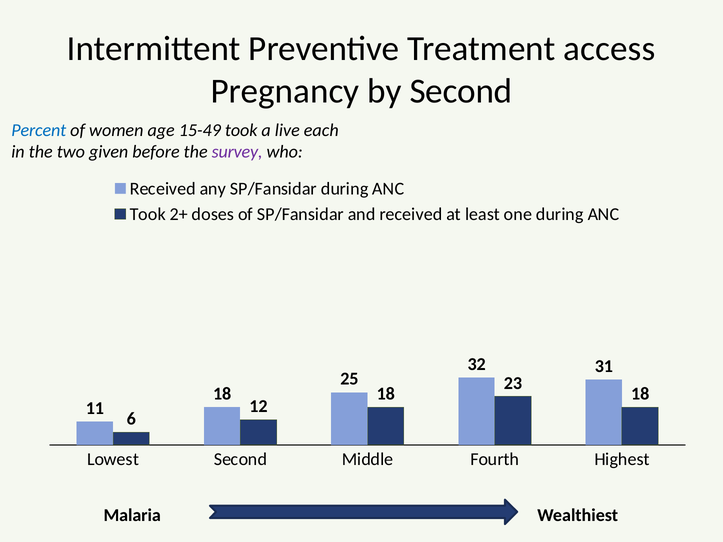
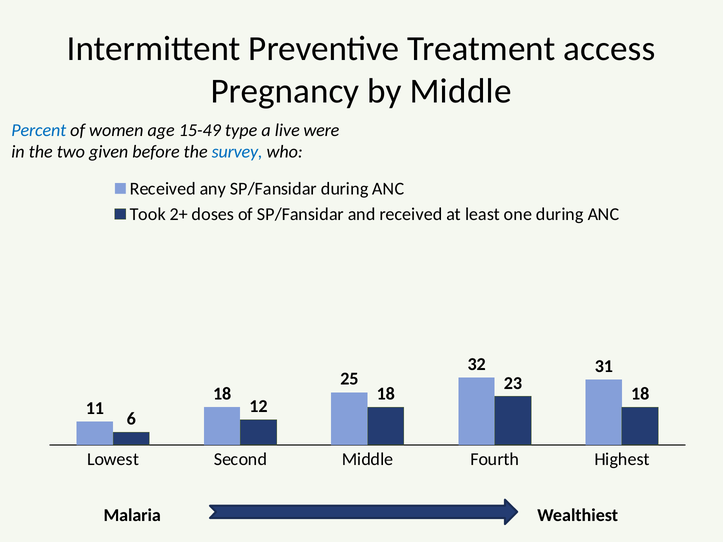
by Second: Second -> Middle (461, 91)
15-49 took: took -> type (241, 130)
each: each -> were (321, 130)
survey colour: purple -> blue (237, 152)
